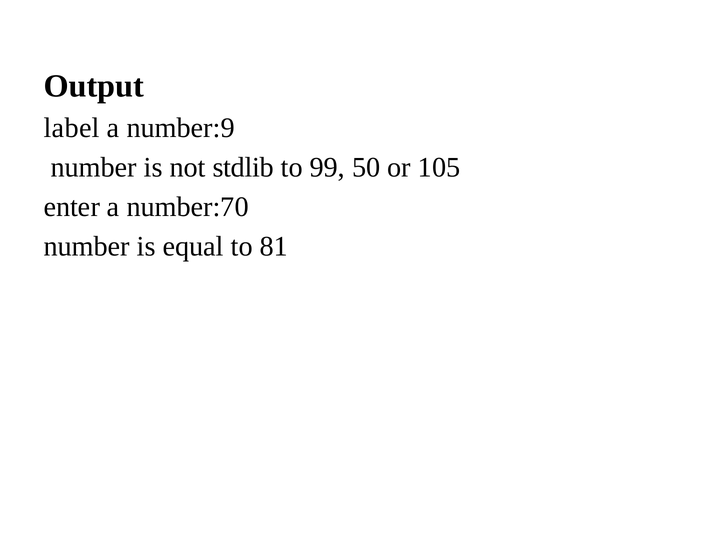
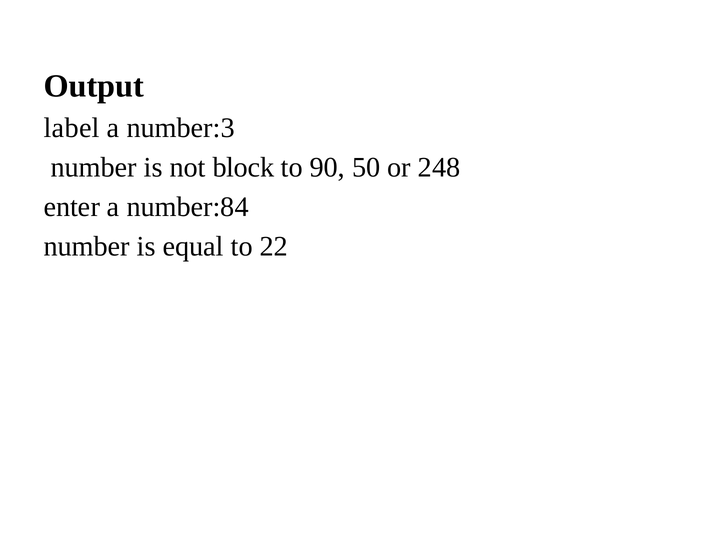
number:9: number:9 -> number:3 (181, 128)
stdlib: stdlib -> block (243, 167)
99: 99 -> 90 (327, 167)
105: 105 -> 248 (439, 167)
number:70: number:70 -> number:84 (188, 207)
81: 81 -> 22 (274, 247)
